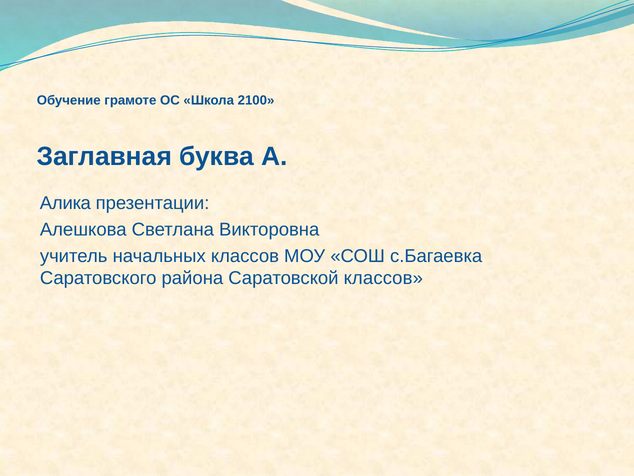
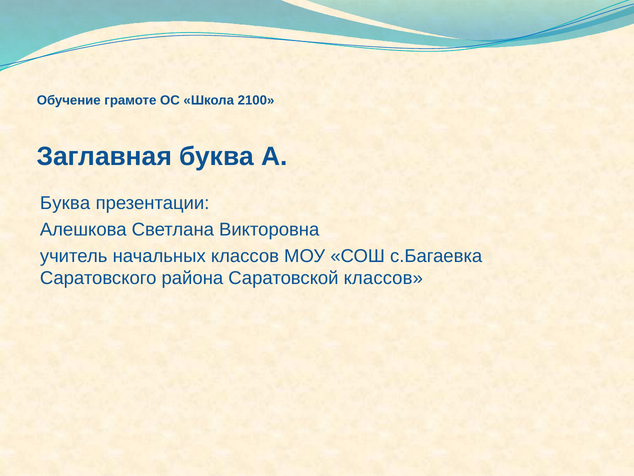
Алика: Алика -> Буква (65, 203)
